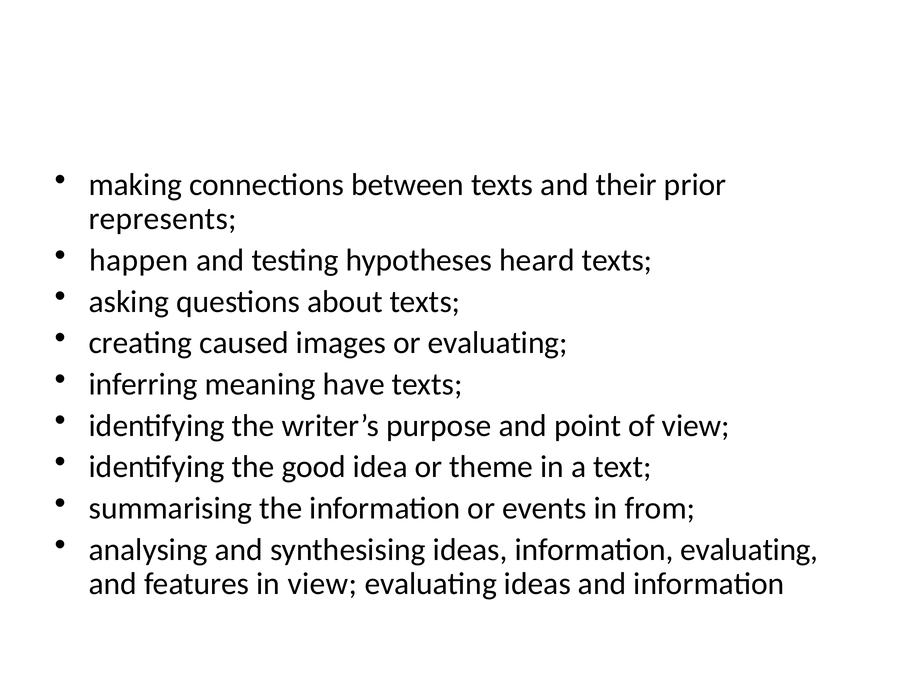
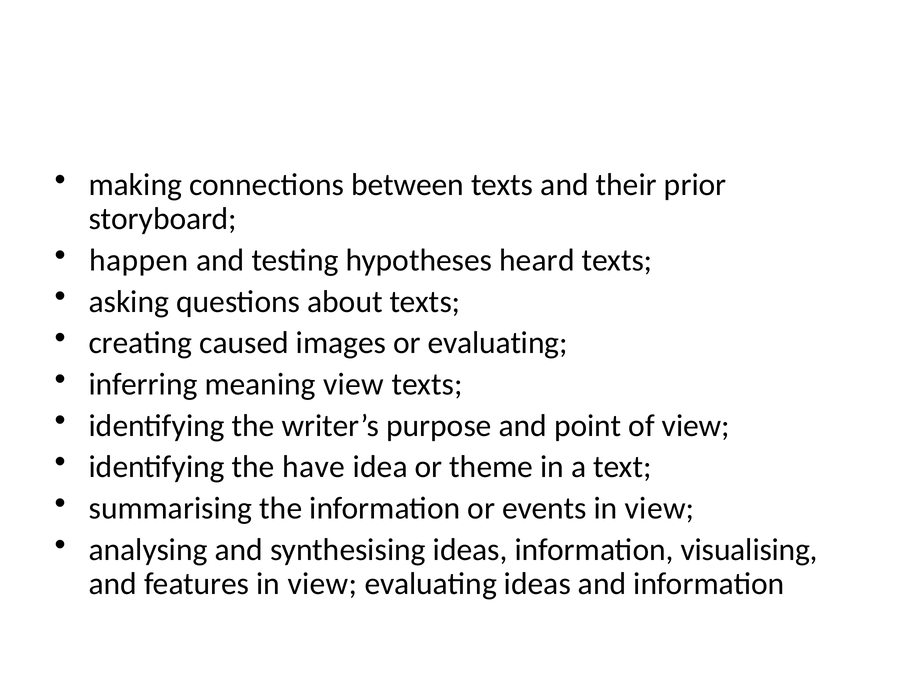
represents: represents -> storyboard (163, 219)
meaning have: have -> view (354, 385)
good: good -> have (314, 467)
events in from: from -> view (660, 509)
information evaluating: evaluating -> visualising (749, 550)
